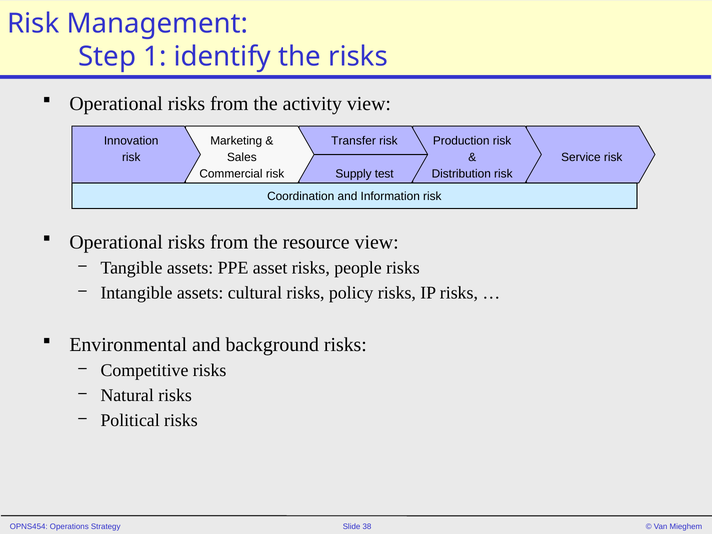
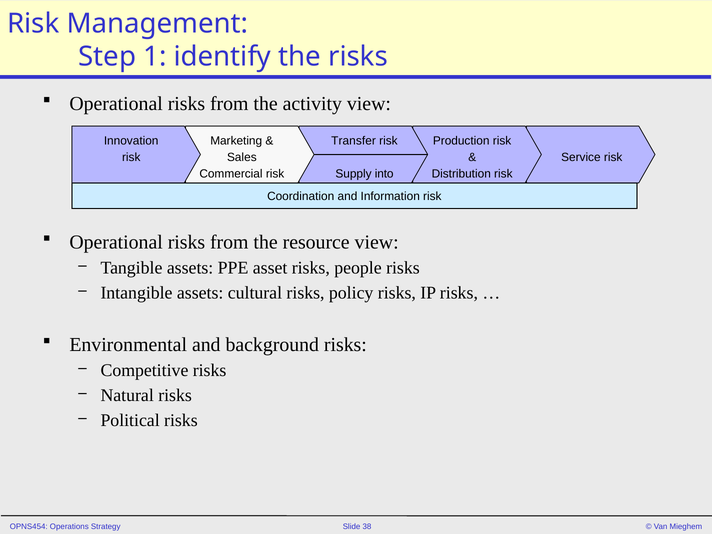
test: test -> into (384, 174)
